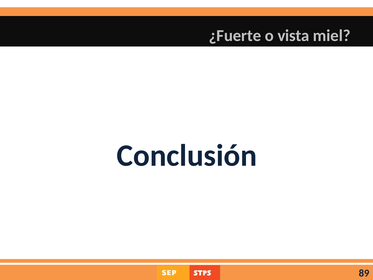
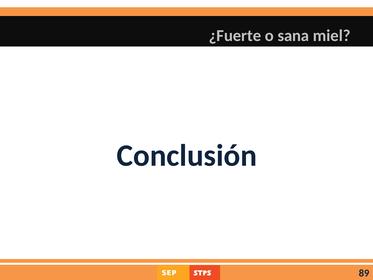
vista: vista -> sana (293, 36)
